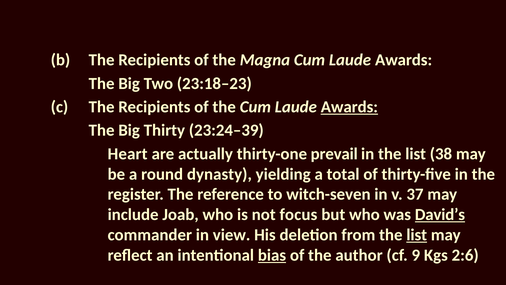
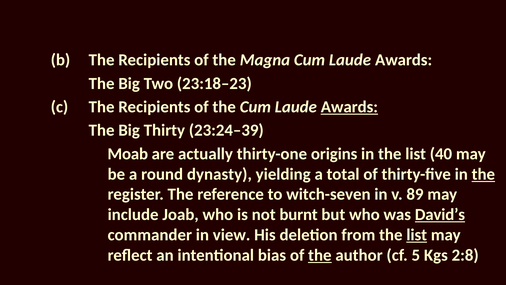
Heart: Heart -> Moab (128, 154)
prevail: prevail -> origins (334, 154)
38: 38 -> 40 (441, 154)
the underline: none -> present (483, 174)
37: 37 -> 89 (415, 194)
focus: focus -> burnt (299, 214)
bias underline: present -> none (272, 255)
the underline: none -> present (320, 255)
cf 9: 9 -> 5 (416, 255)
2:6: 2:6 -> 2:8 (465, 255)
